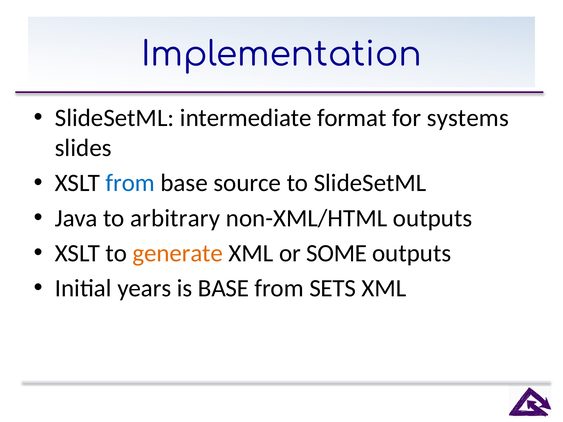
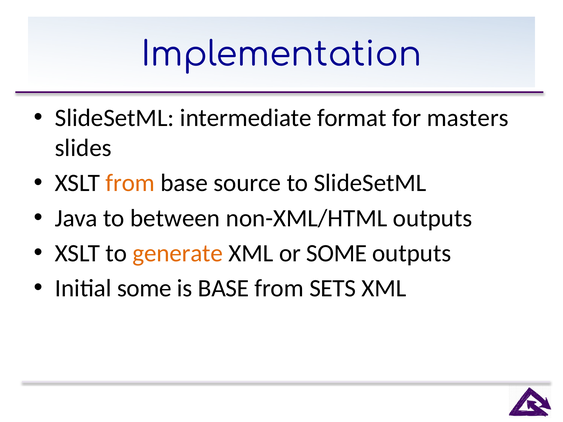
systems: systems -> masters (468, 118)
from colour: blue -> orange (130, 183)
arbitrary: arbitrary -> between (175, 218)
Initial years: years -> some (144, 288)
